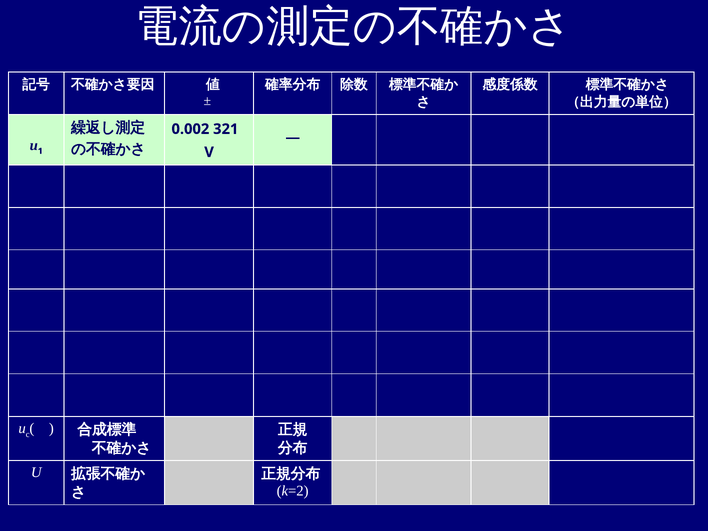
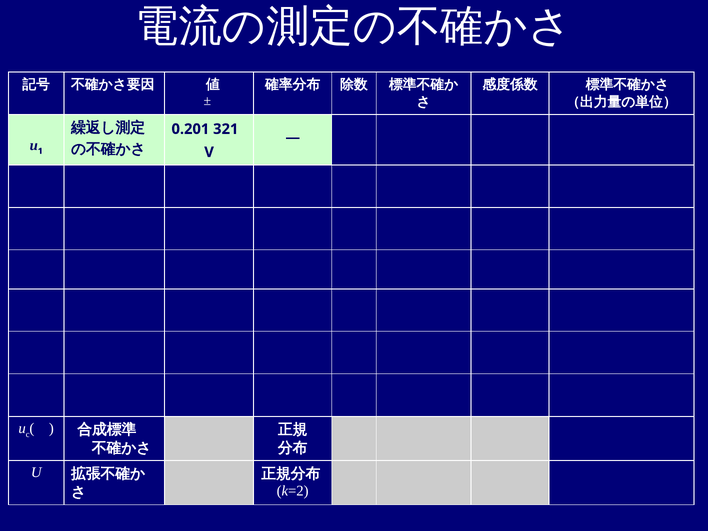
0.002: 0.002 -> 0.201 (190, 129)
